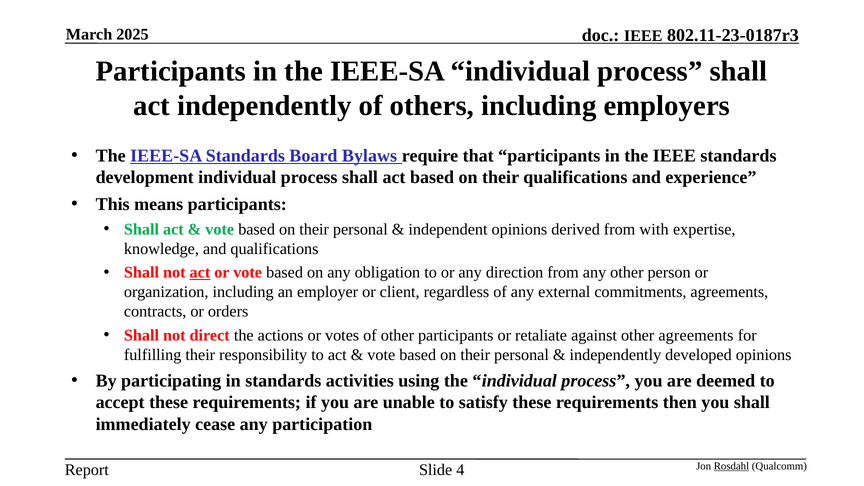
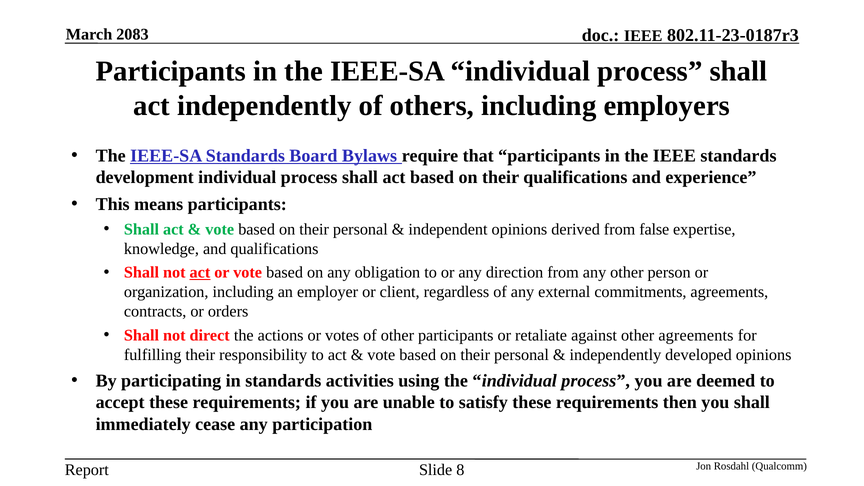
2025: 2025 -> 2083 (132, 34)
with: with -> false (654, 229)
4: 4 -> 8 (460, 470)
Rosdahl underline: present -> none (731, 466)
